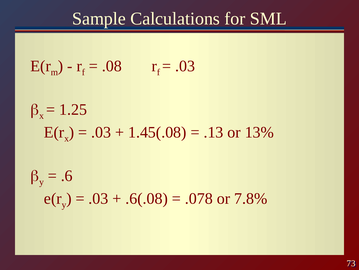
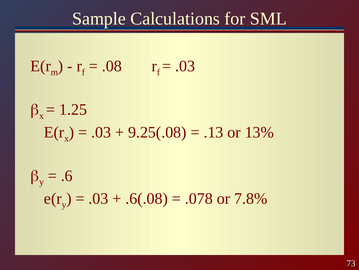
1.45(.08: 1.45(.08 -> 9.25(.08 (157, 132)
